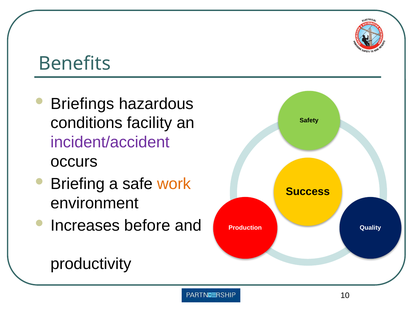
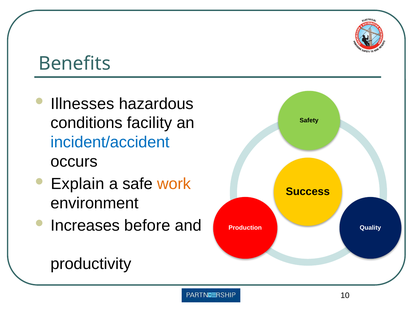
Briefings: Briefings -> Illnesses (82, 104)
incident/accident colour: purple -> blue (110, 142)
Briefing: Briefing -> Explain (77, 184)
